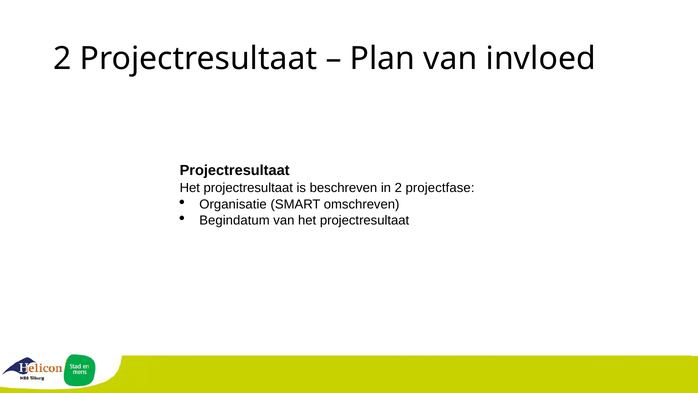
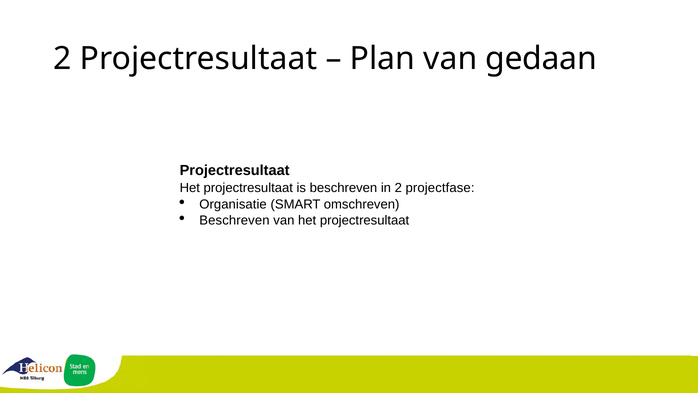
invloed: invloed -> gedaan (541, 59)
Begindatum: Begindatum -> Beschreven (234, 220)
